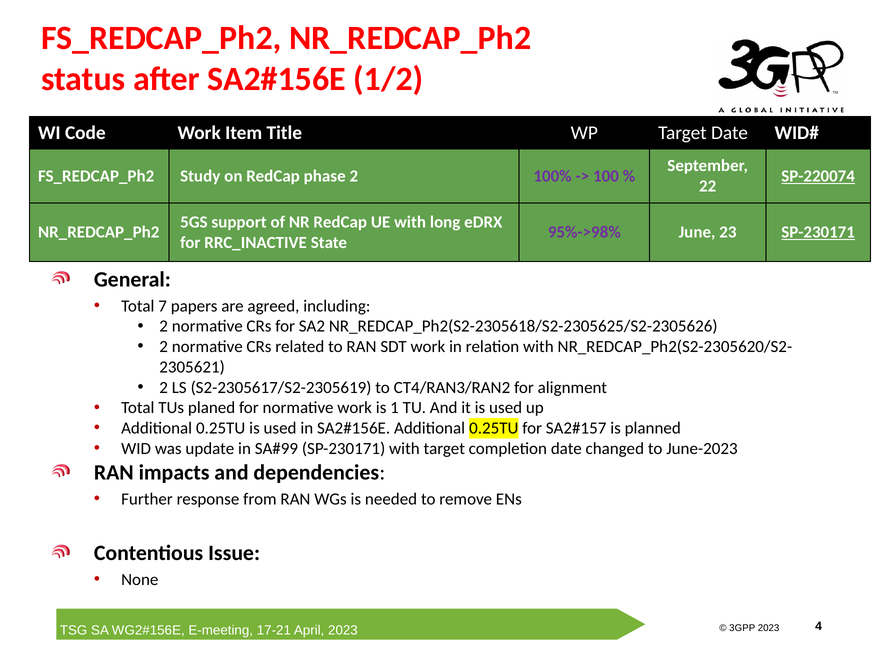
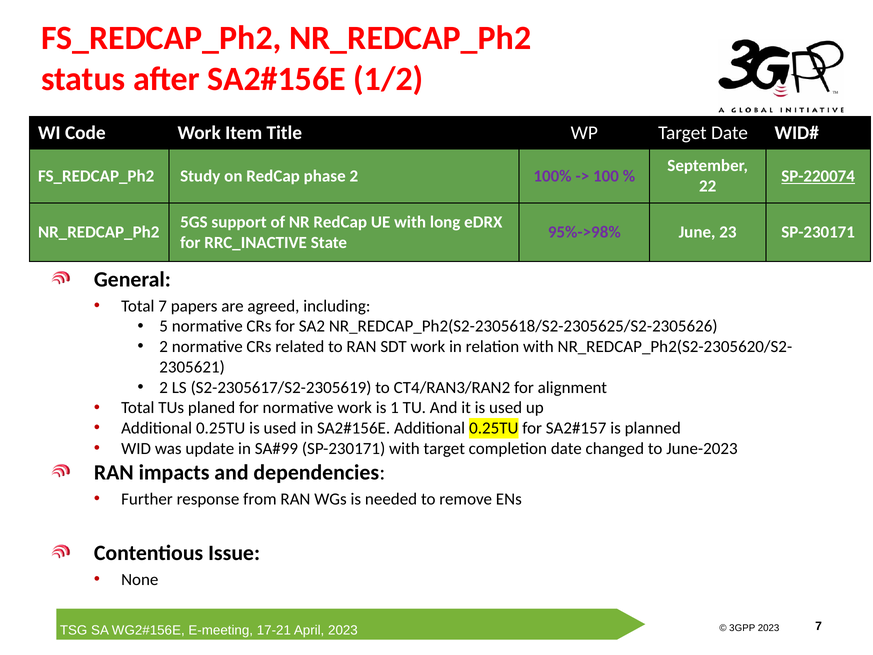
SP-230171 underline: present -> none (818, 232)
2: 2 -> 5 (164, 326)
4: 4 -> 7 (819, 626)
